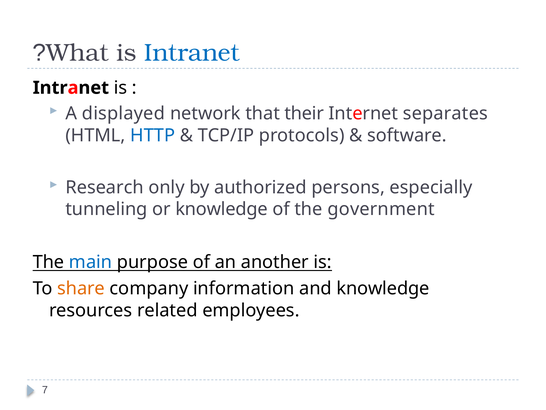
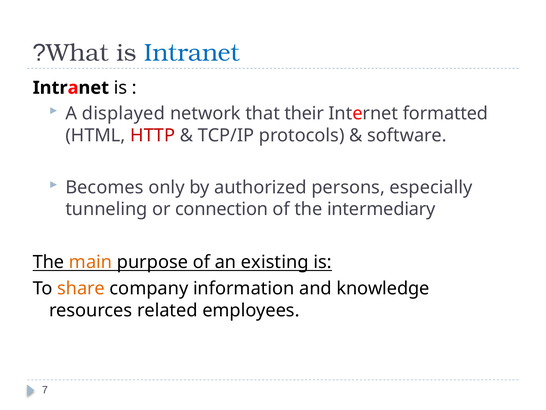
separates: separates -> formatted (446, 113)
HTTP colour: blue -> red (153, 135)
Research: Research -> Becomes (105, 187)
or knowledge: knowledge -> connection (222, 209)
government: government -> intermediary (381, 209)
main colour: blue -> orange (91, 262)
another: another -> existing (275, 262)
